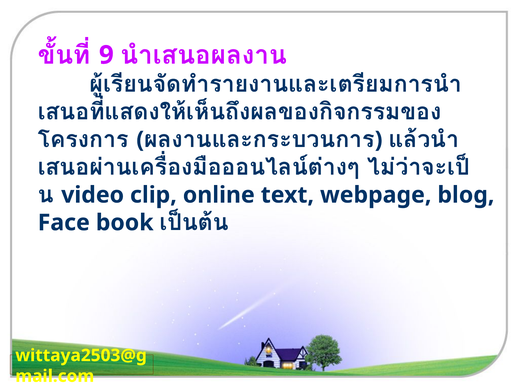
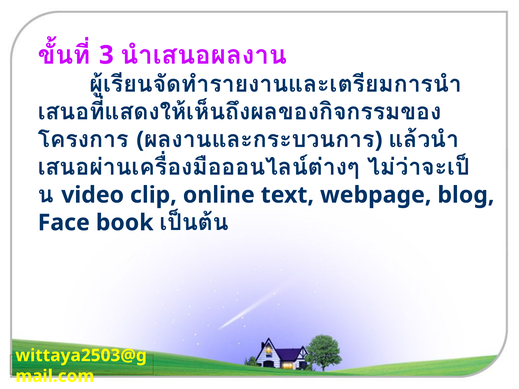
9: 9 -> 3 (106, 55)
